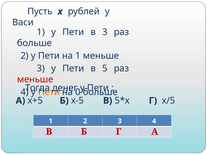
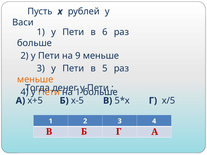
в 3: 3 -> 6 (105, 32)
на 1: 1 -> 9 (78, 56)
меньше colour: red -> orange (35, 80)
0: 0 -> 1 (78, 92)
